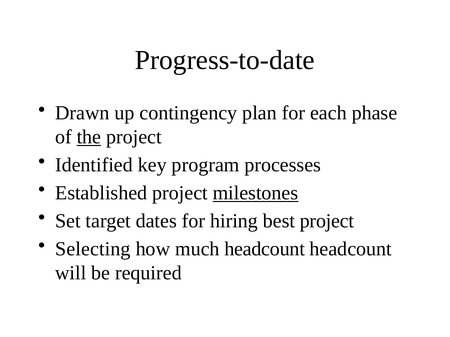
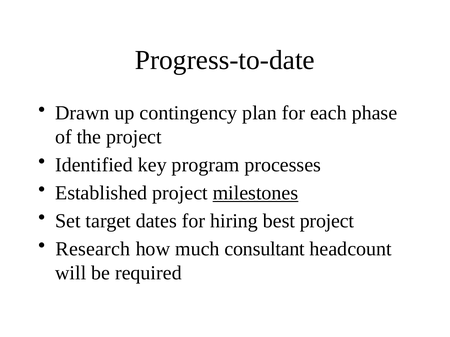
the underline: present -> none (89, 137)
Selecting: Selecting -> Research (93, 249)
much headcount: headcount -> consultant (265, 249)
